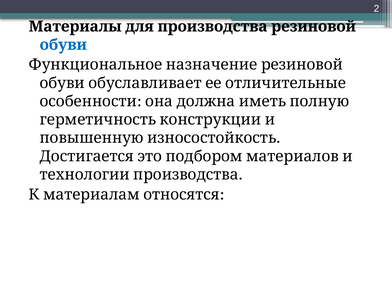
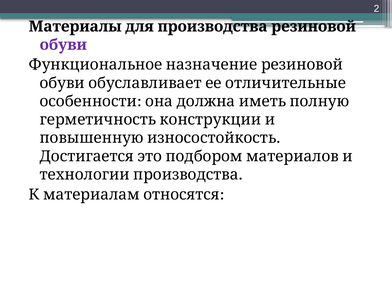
обуви colour: blue -> purple (63, 45)
